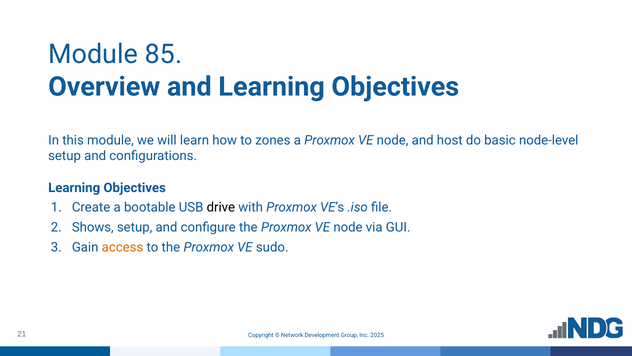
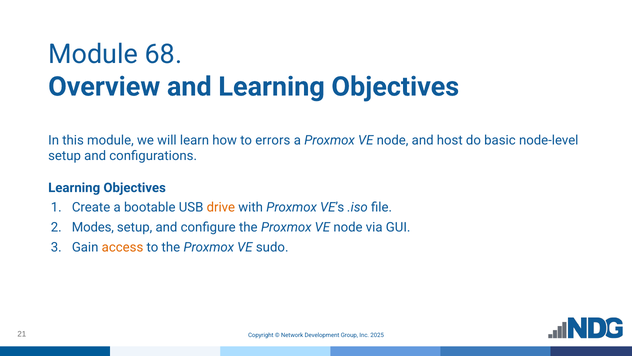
85: 85 -> 68 (163, 54)
zones: zones -> errors (273, 140)
drive colour: black -> orange (221, 207)
Shows: Shows -> Modes (93, 227)
